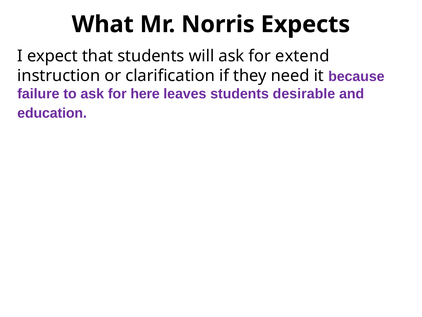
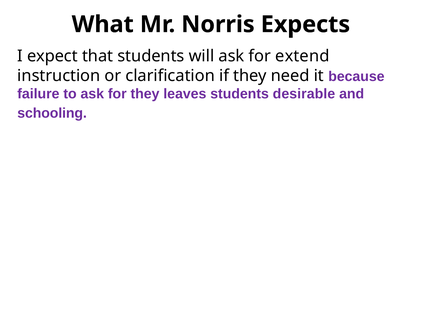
for here: here -> they (145, 94)
education: education -> schooling (52, 113)
